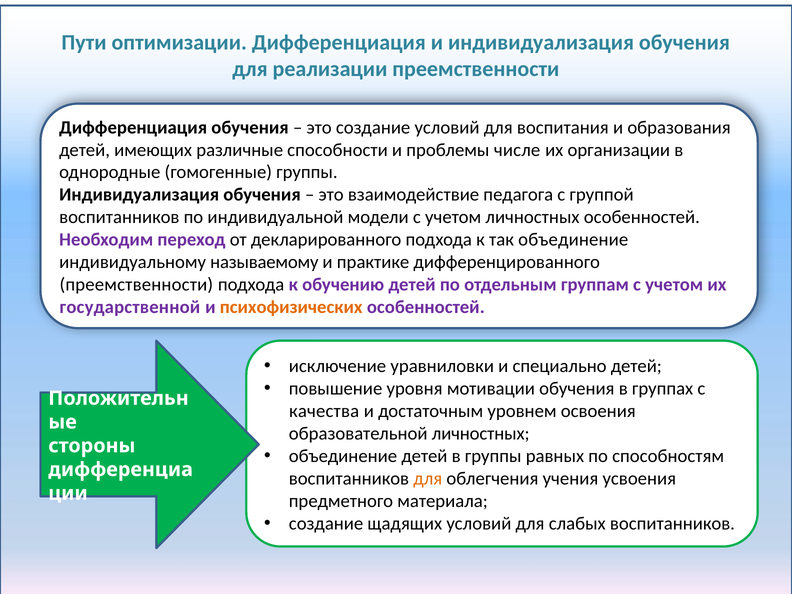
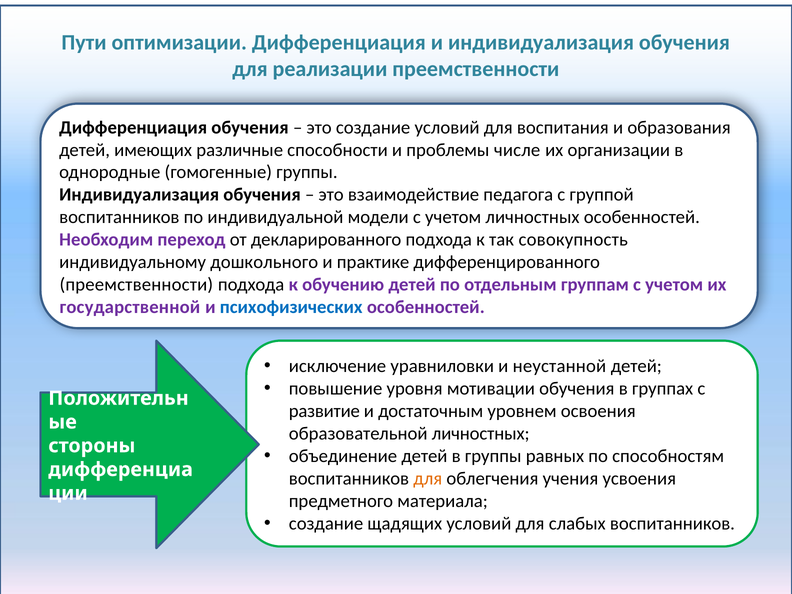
так объединение: объединение -> совокупность (573, 240)
называемому: называемому -> дошкольного (264, 262)
психофизических colour: orange -> blue (291, 307)
специально: специально -> неустанной (559, 366)
качества: качества -> развитие (324, 411)
